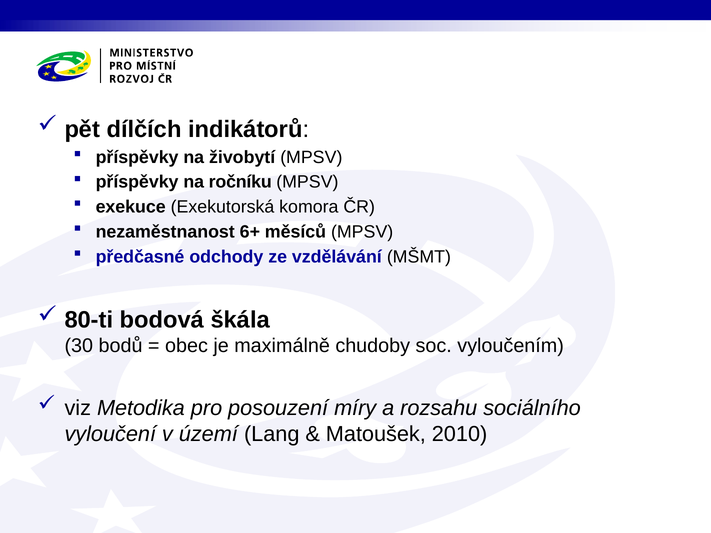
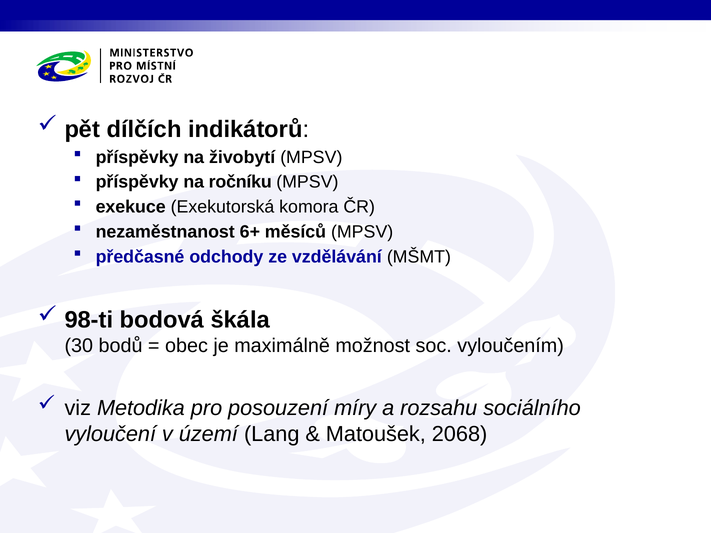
80-ti: 80-ti -> 98-ti (89, 320)
chudoby: chudoby -> možnost (373, 346)
2010: 2010 -> 2068 (460, 434)
